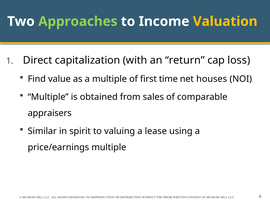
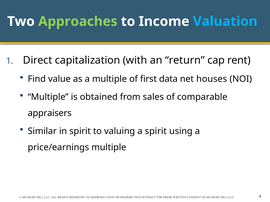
Valuation colour: yellow -> light blue (225, 21)
loss: loss -> rent (239, 60)
time: time -> data (168, 79)
a lease: lease -> spirit (156, 131)
